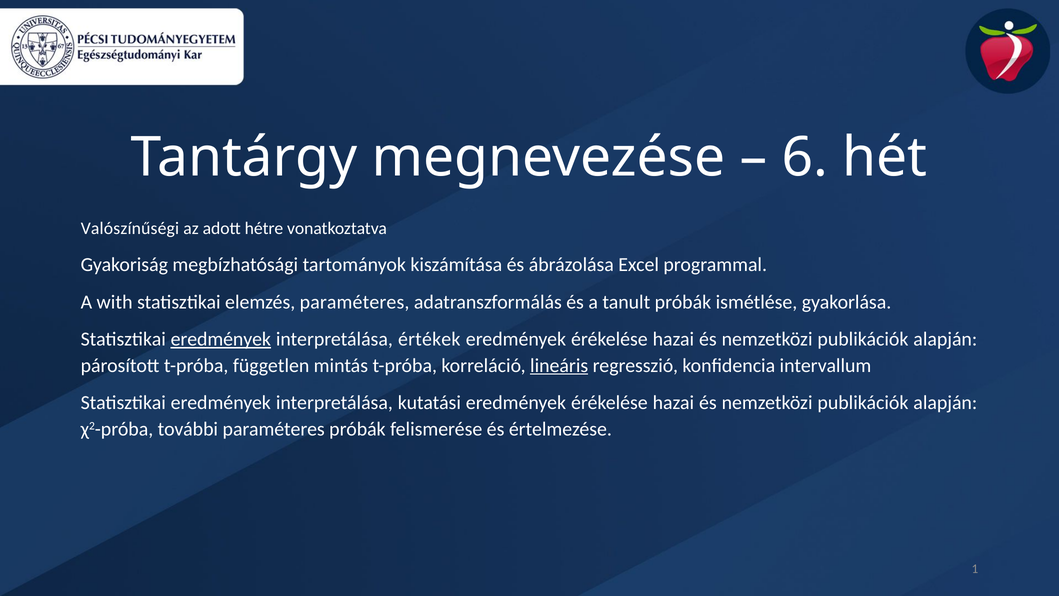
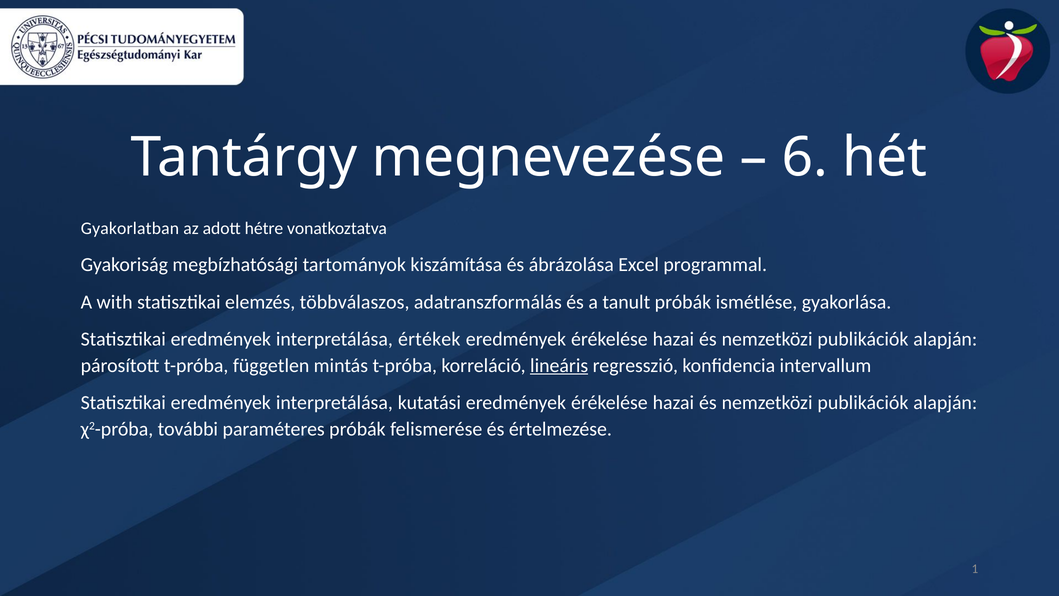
Valószínűségi: Valószínűségi -> Gyakorlatban (130, 229)
elemzés paraméteres: paraméteres -> többválaszos (355, 302)
eredmények underline: present -> none (221, 339)
